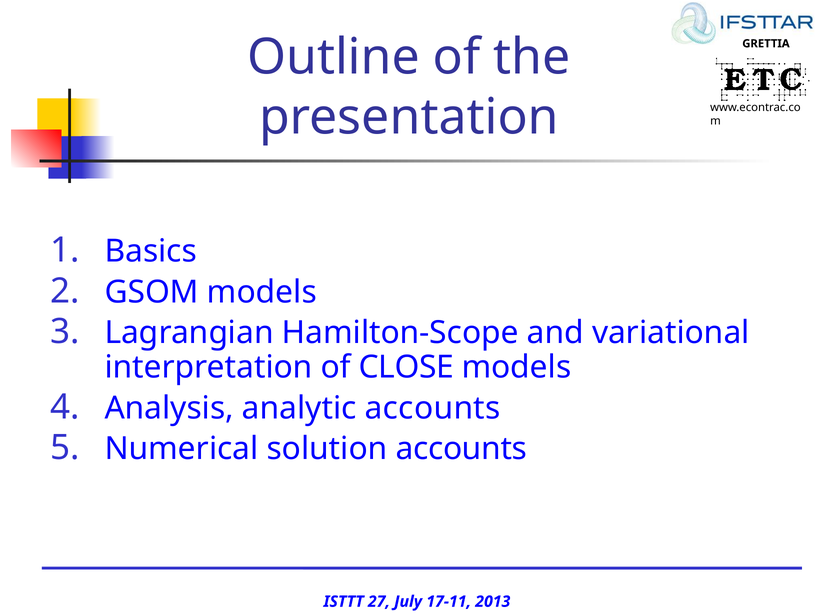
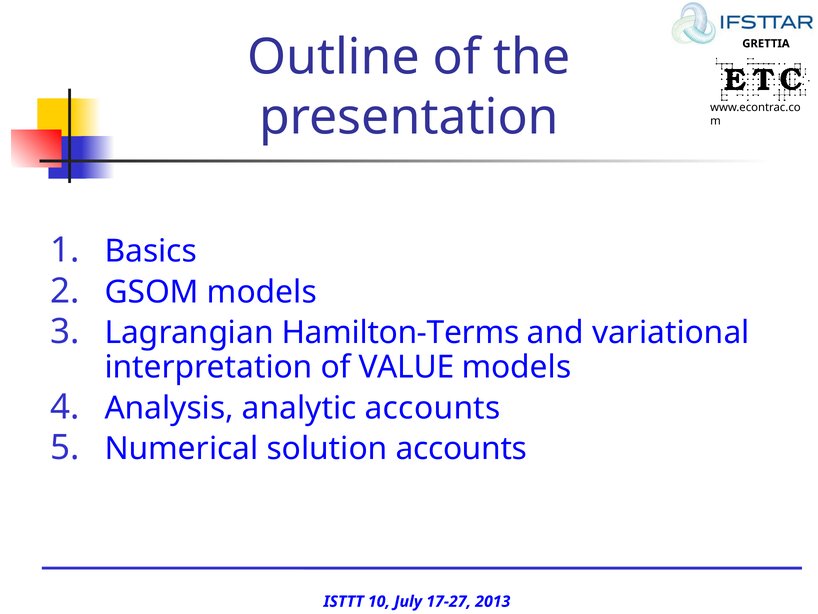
Hamilton-Scope: Hamilton-Scope -> Hamilton-Terms (400, 333)
CLOSE: CLOSE -> VALUE (406, 367)
27: 27 -> 10 (379, 601)
17-11: 17-11 -> 17-27 (449, 601)
